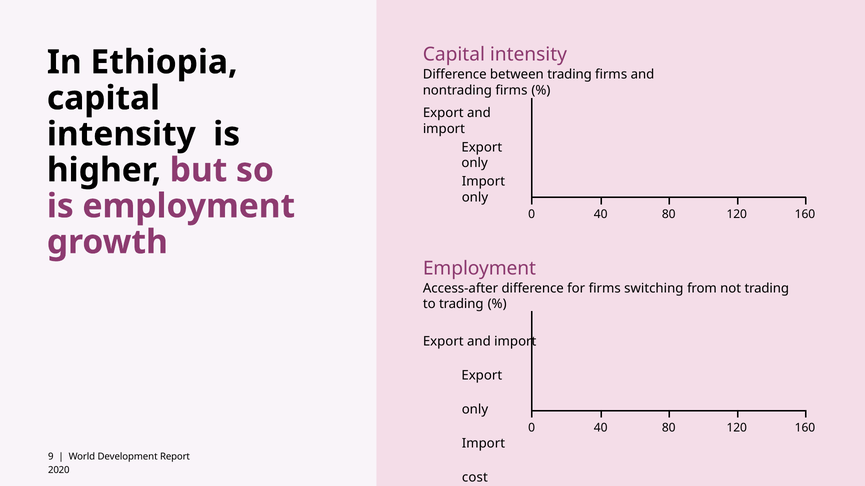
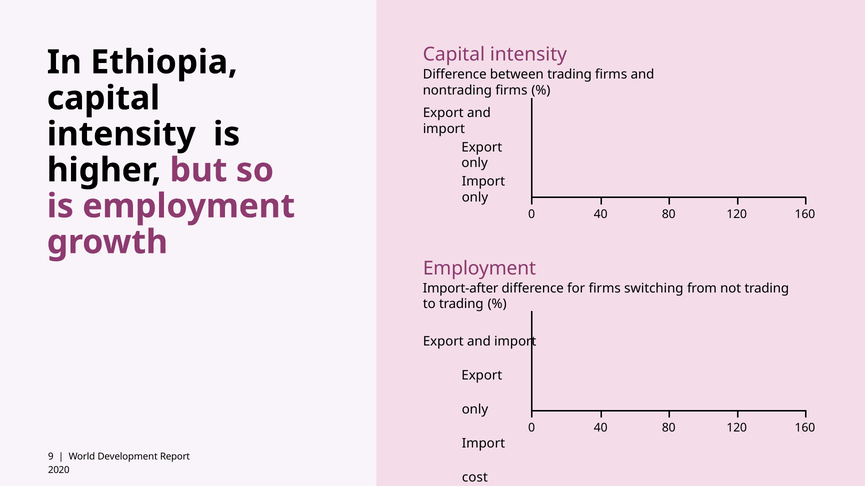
Access-after: Access-after -> Import-after (461, 289)
